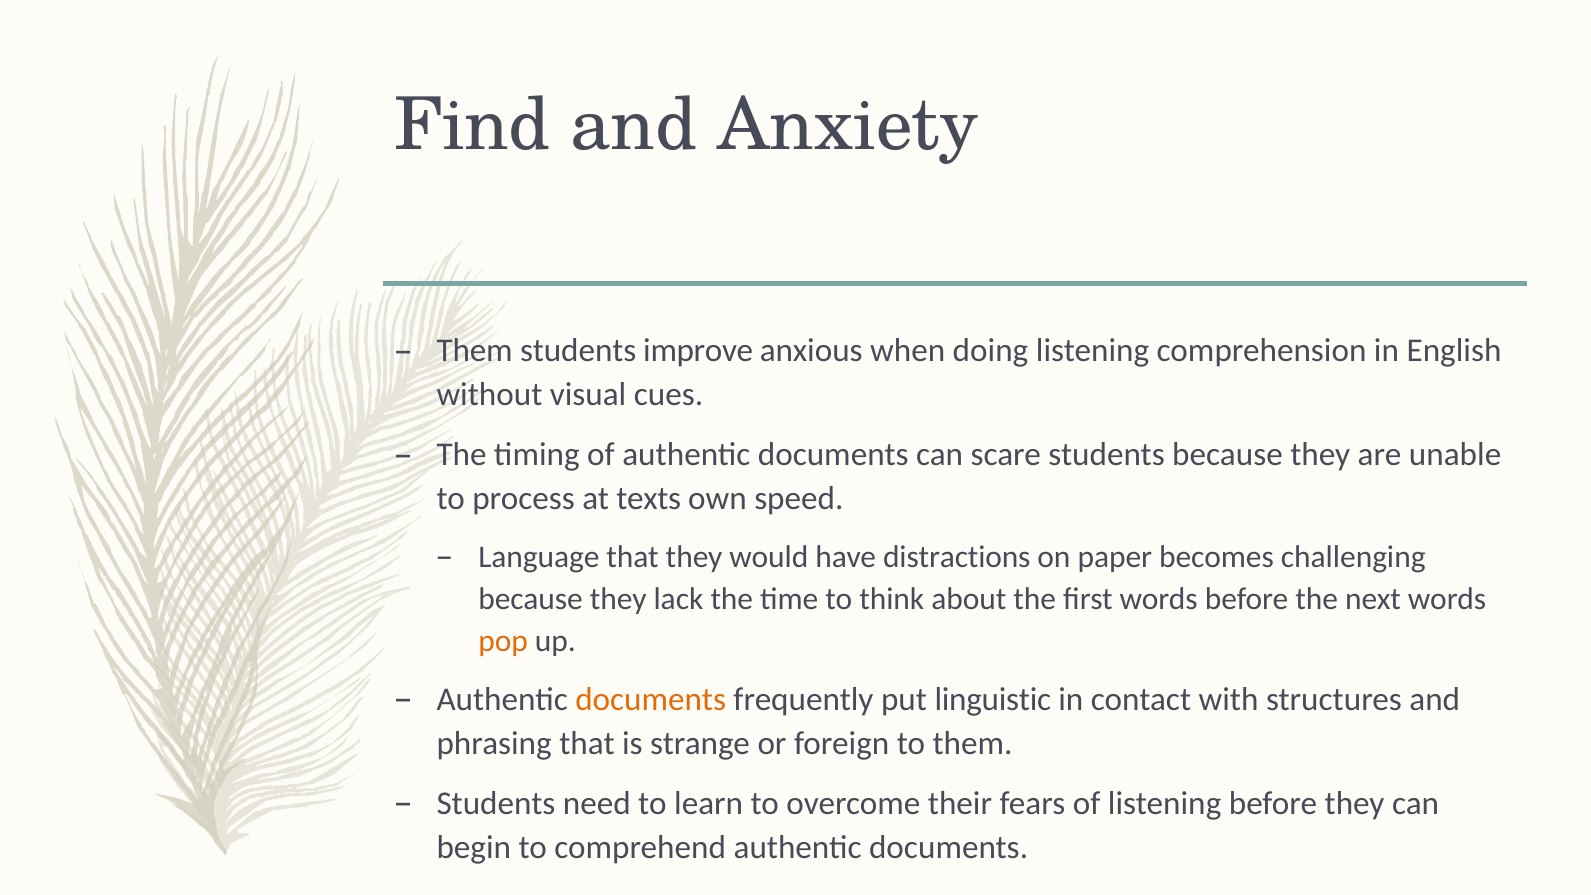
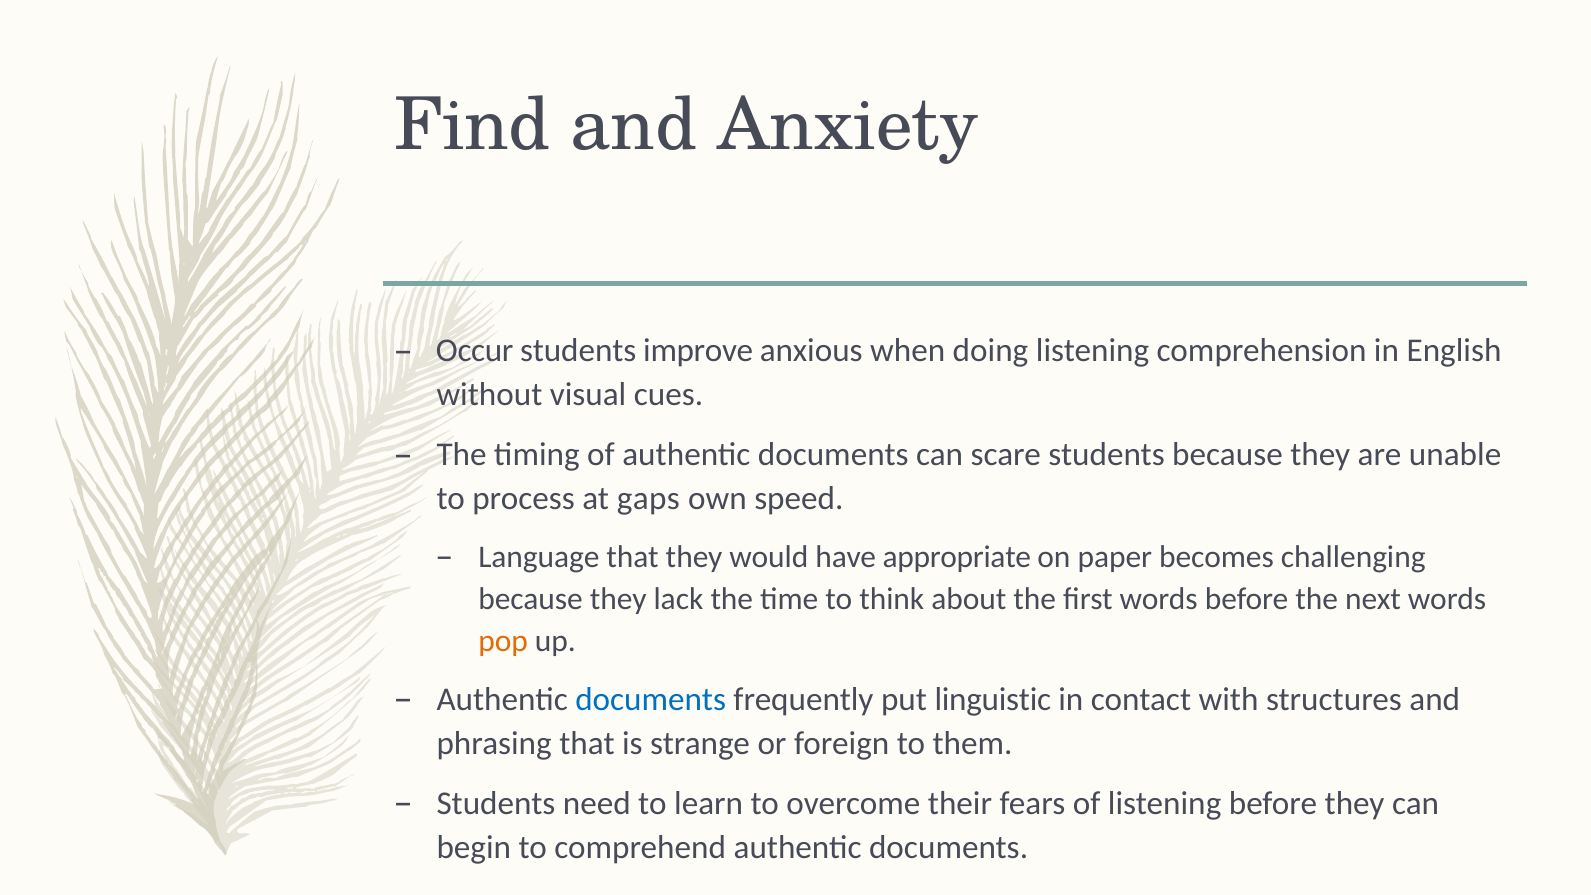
Them: Them -> Occur (475, 351)
texts: texts -> gaps (648, 499)
distractions: distractions -> appropriate (957, 557)
documents colour: orange -> blue (651, 699)
